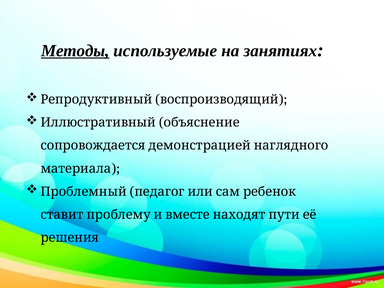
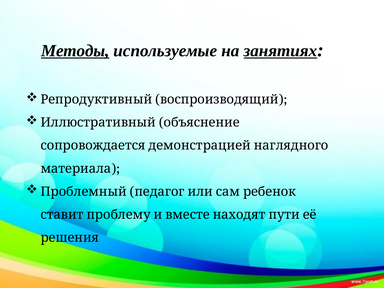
занятиях underline: none -> present (280, 51)
